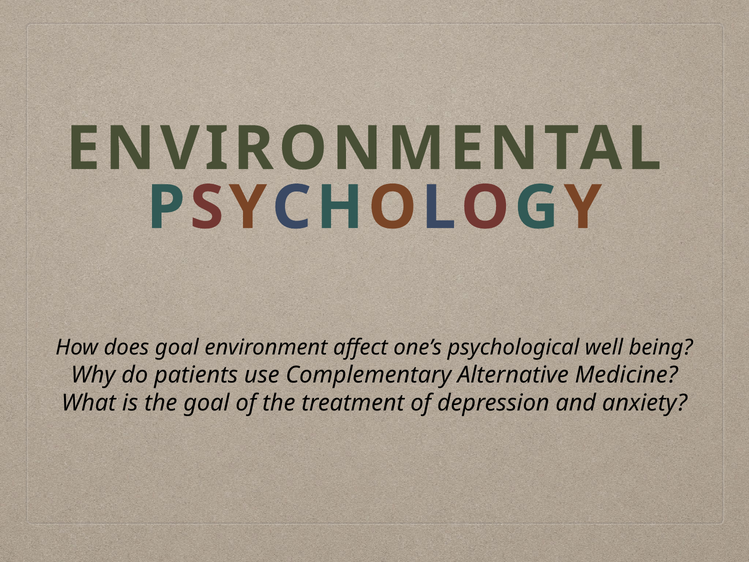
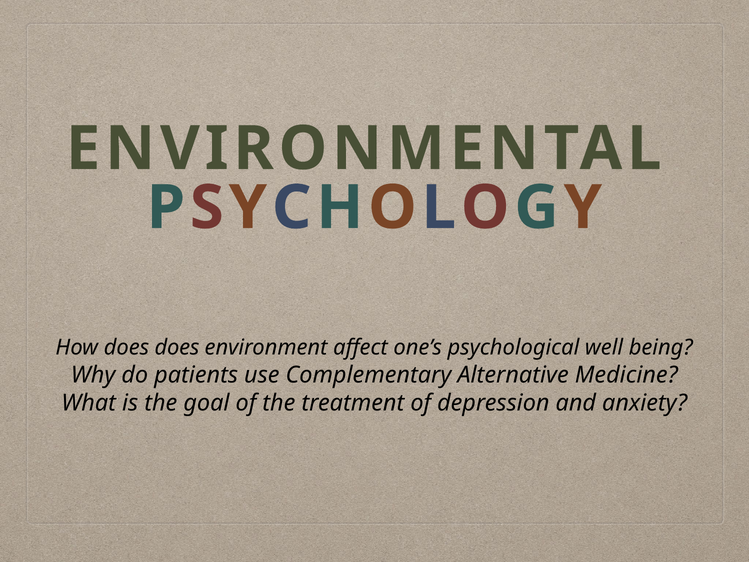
does goal: goal -> does (177, 348)
